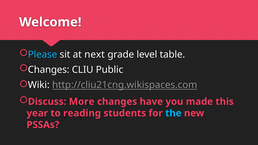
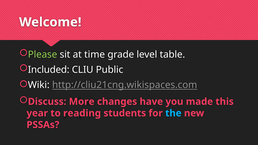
Please colour: light blue -> light green (43, 55)
next: next -> time (95, 55)
Changes: Changes -> Included (49, 70)
